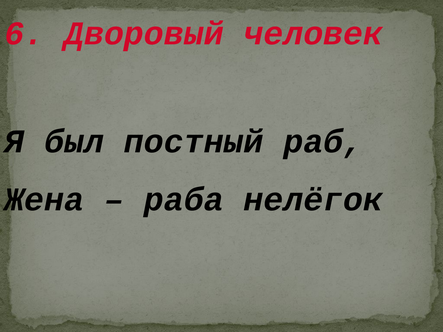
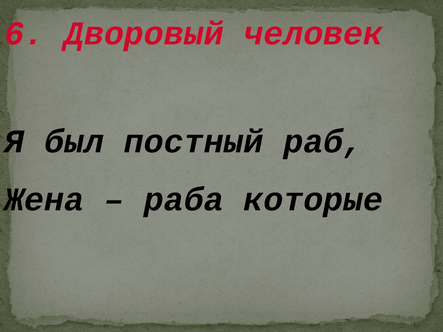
нелёгок: нелёгок -> которые (313, 200)
